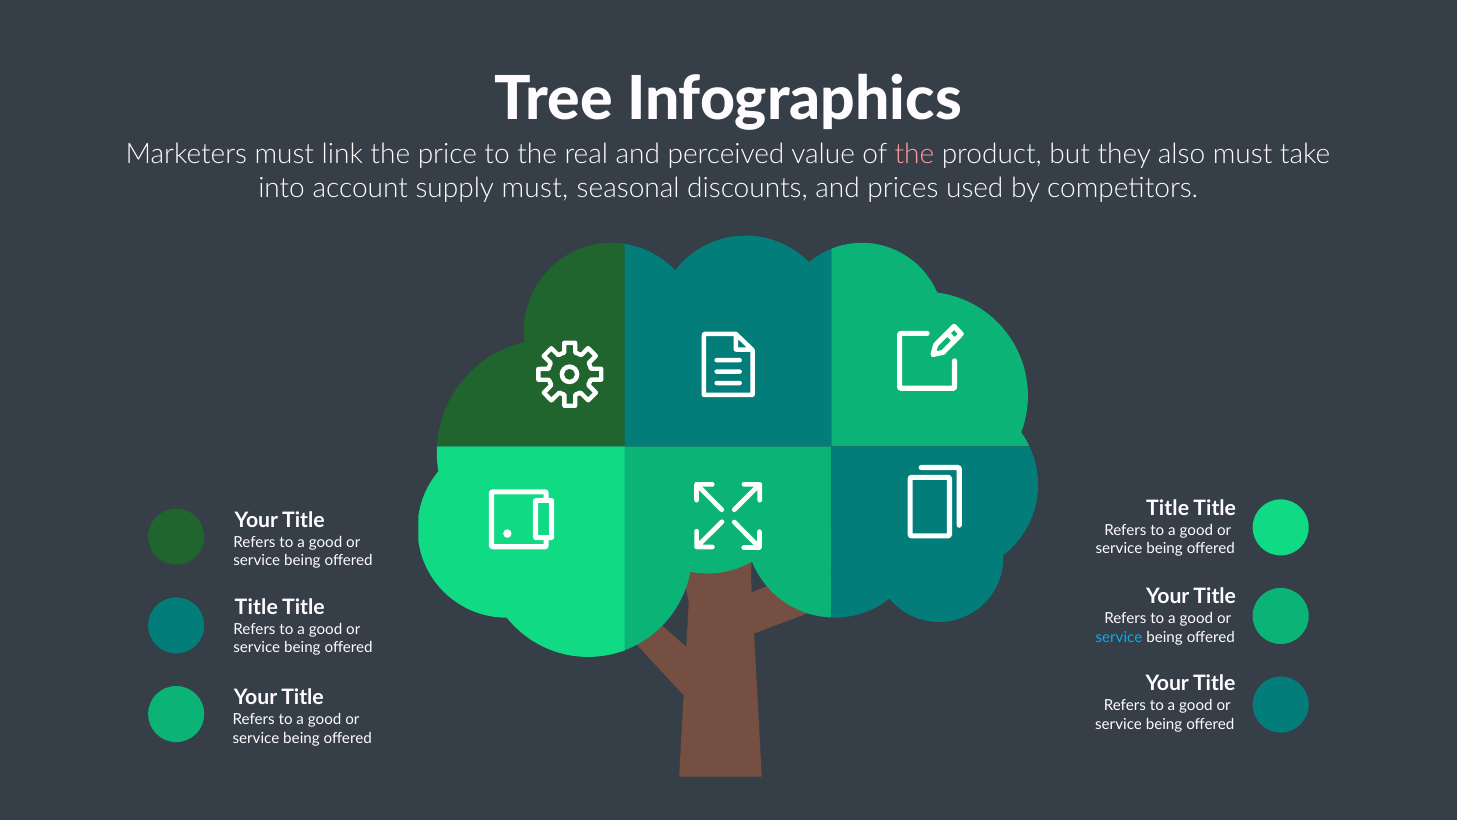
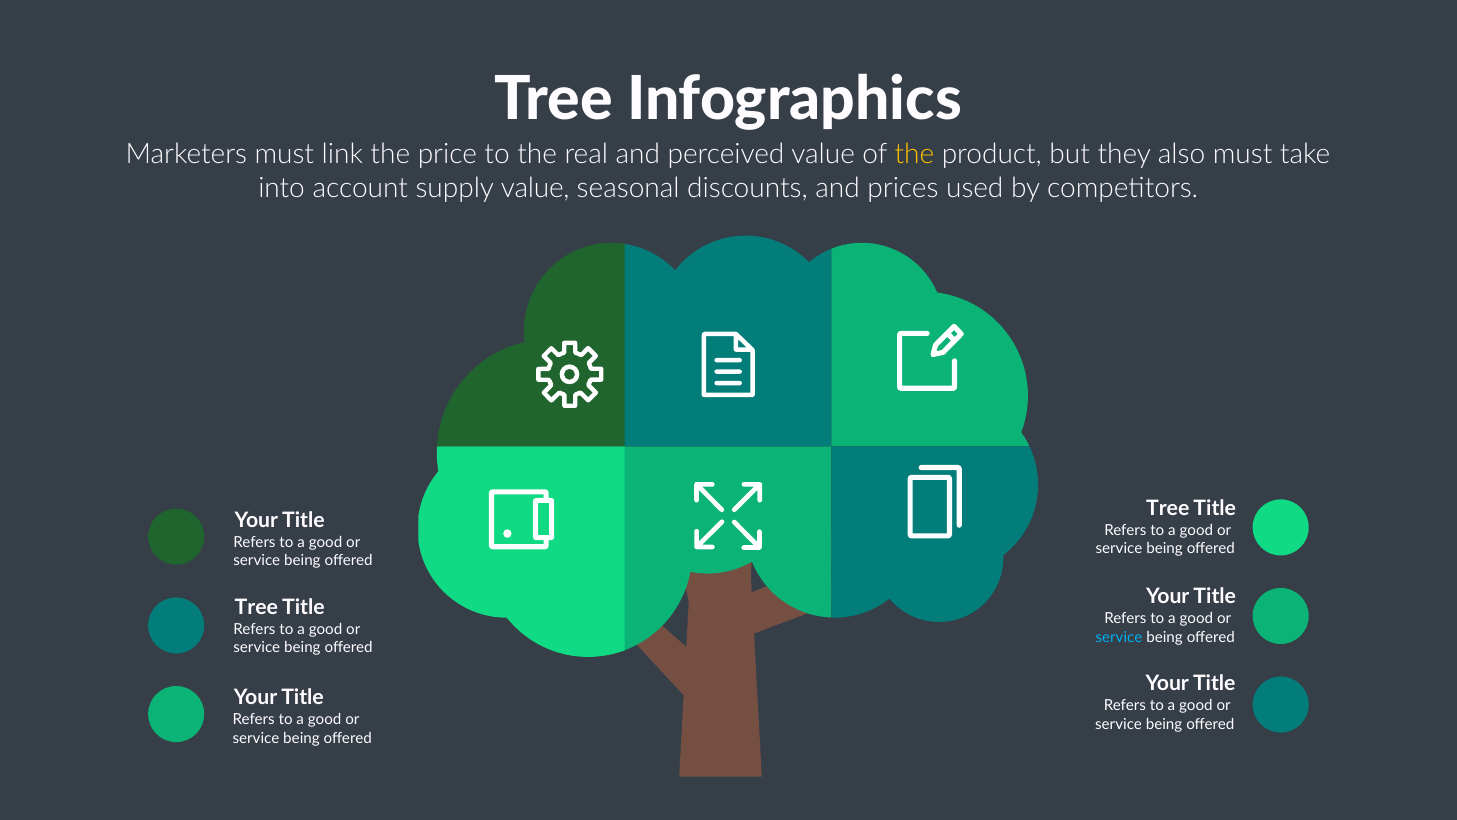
the colour: pink -> yellow (914, 154)
supply must: must -> value (535, 188)
Title: Title -> Tree (1168, 508)
Title: Title -> Tree (256, 607)
